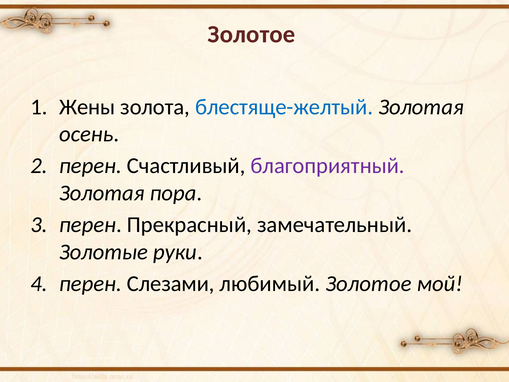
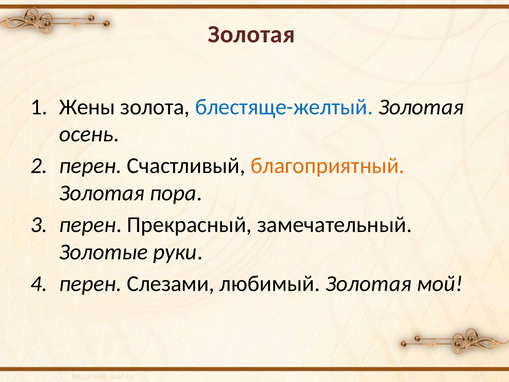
Золотое: Золотое -> Золотая (251, 34)
благоприятный colour: purple -> orange (328, 166)
любимый Золотое: Золотое -> Золотая (368, 283)
